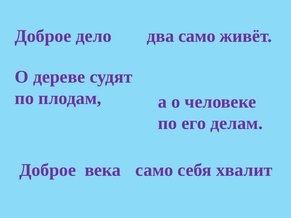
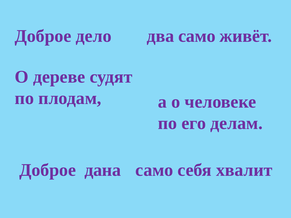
века: века -> дана (103, 170)
